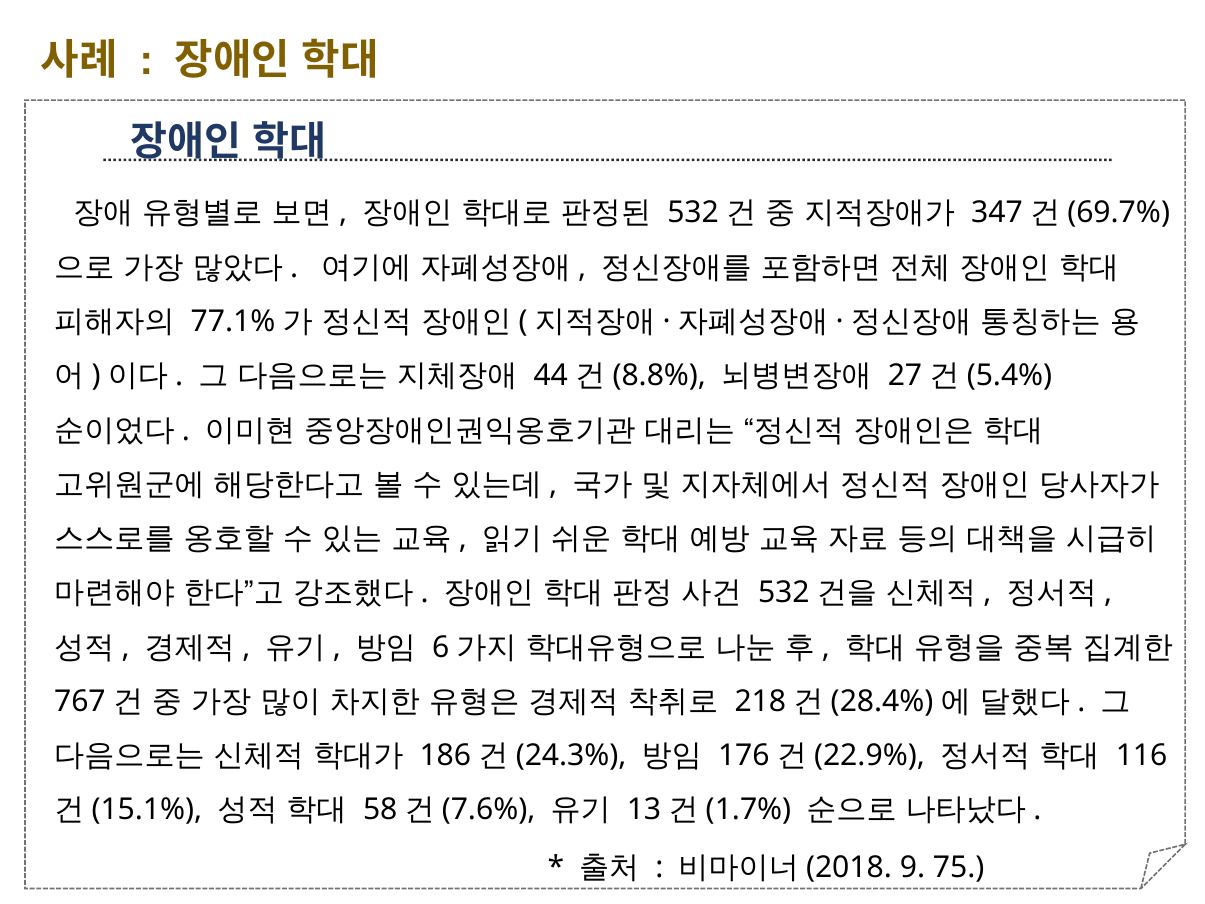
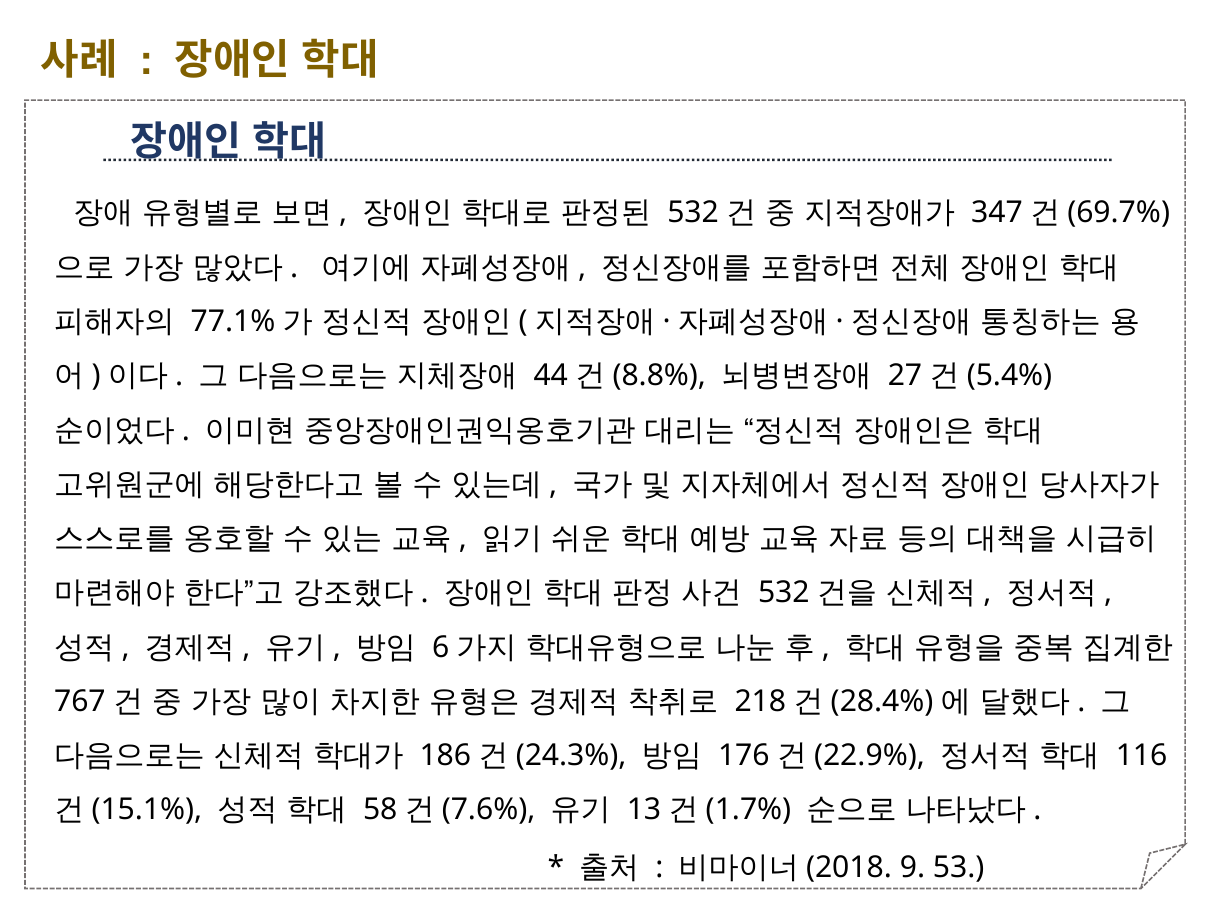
75: 75 -> 53 (959, 867)
